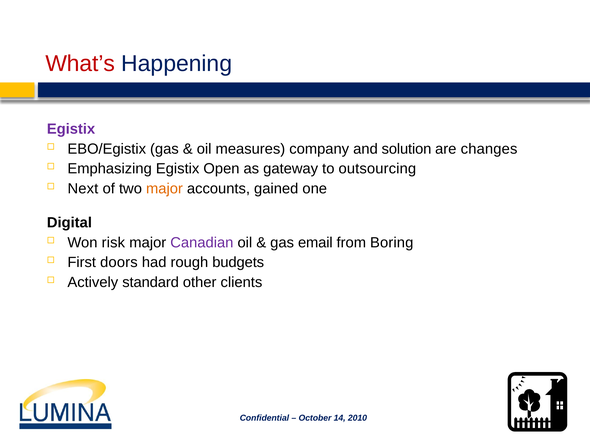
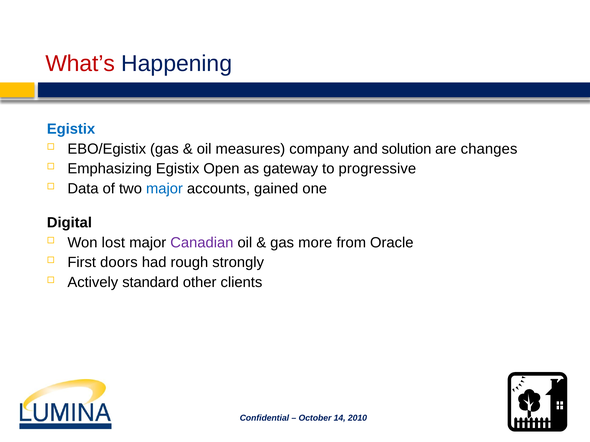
Egistix colour: purple -> blue (71, 129)
outsourcing: outsourcing -> progressive (377, 169)
Next: Next -> Data (83, 189)
major colour: orange -> blue (164, 189)
risk: risk -> lost (113, 243)
email: email -> more (315, 243)
Boring: Boring -> Oracle (392, 243)
budgets: budgets -> strongly (238, 263)
